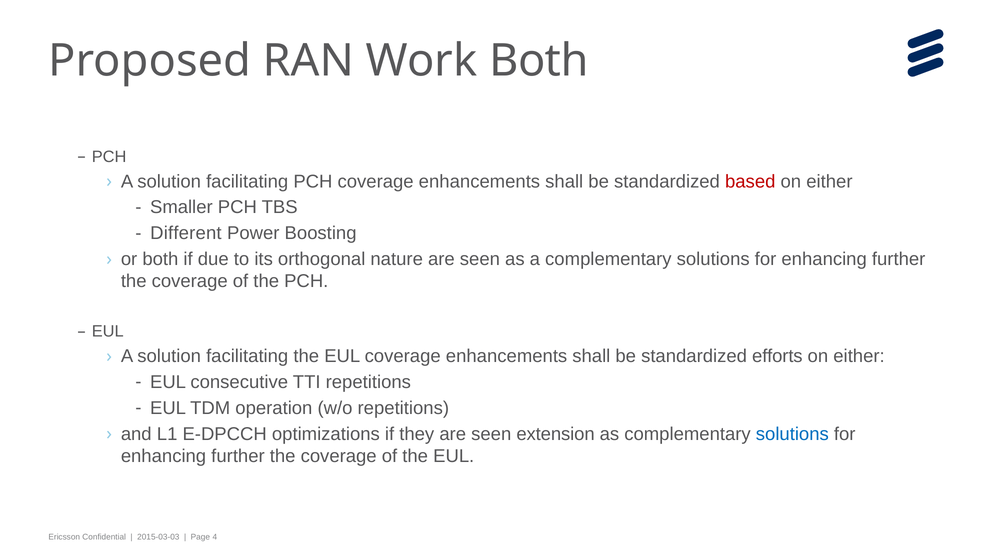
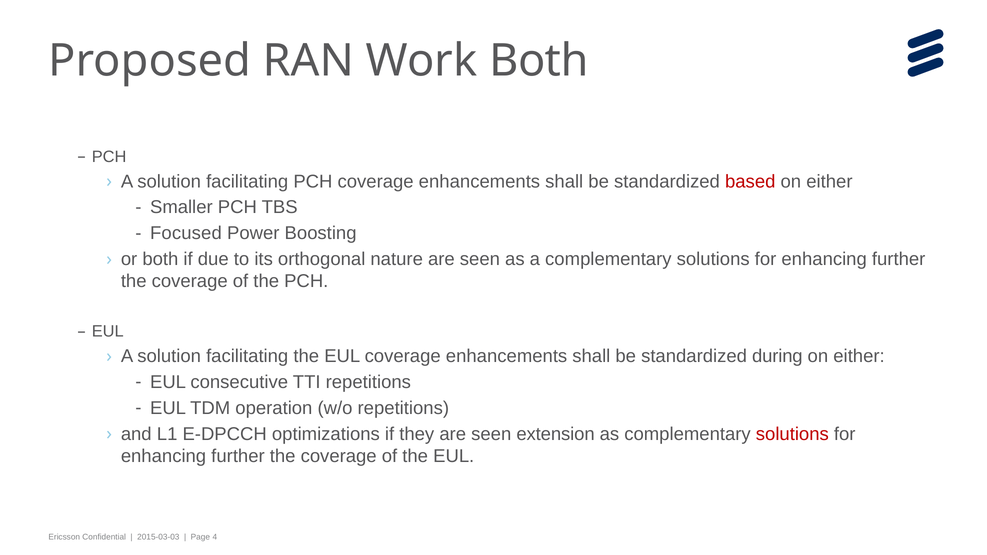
Different: Different -> Focused (186, 233)
efforts: efforts -> during (777, 356)
solutions colour: blue -> red (792, 434)
